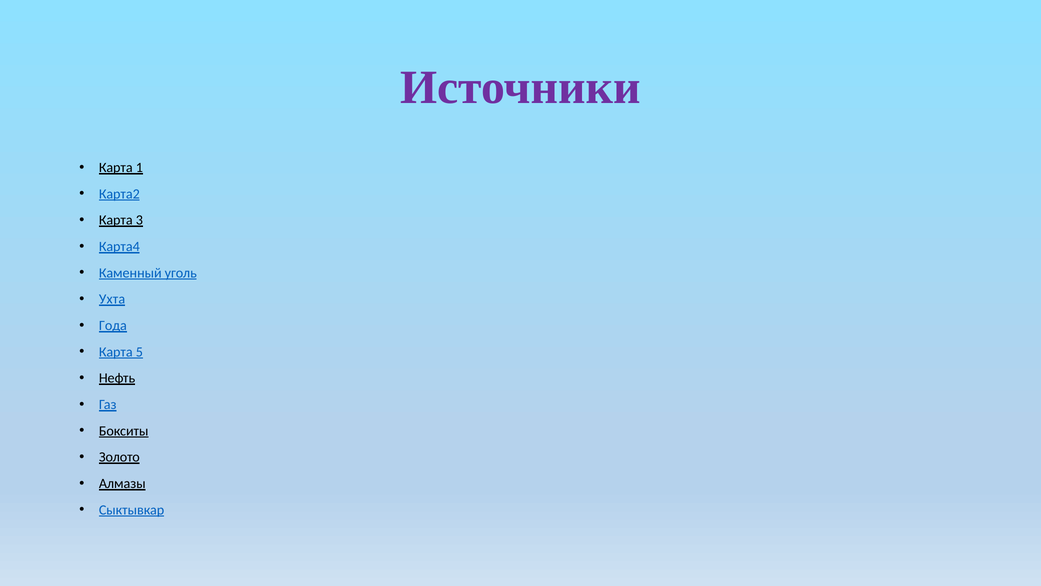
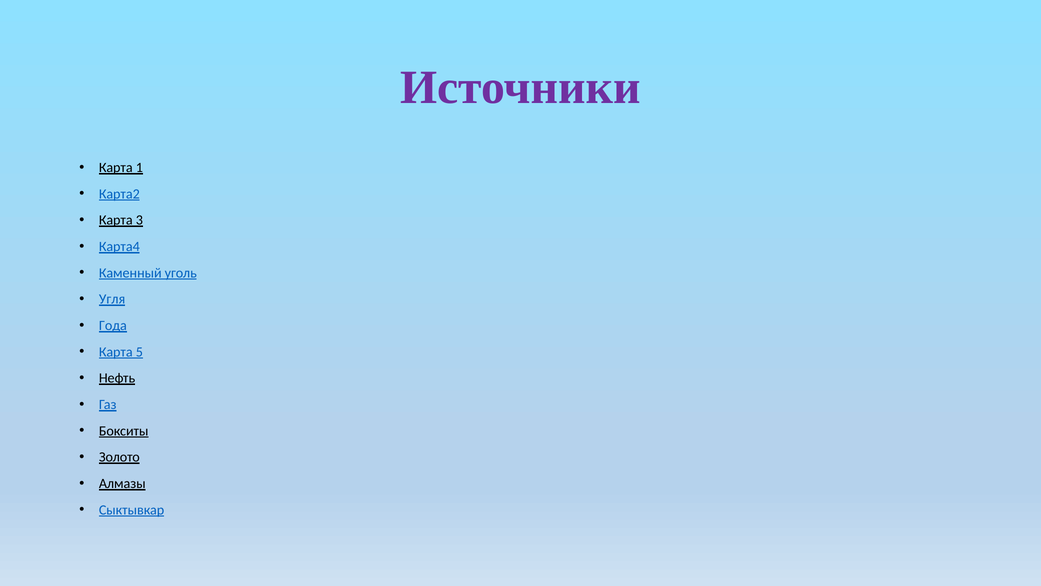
Ухта: Ухта -> Угля (112, 299)
